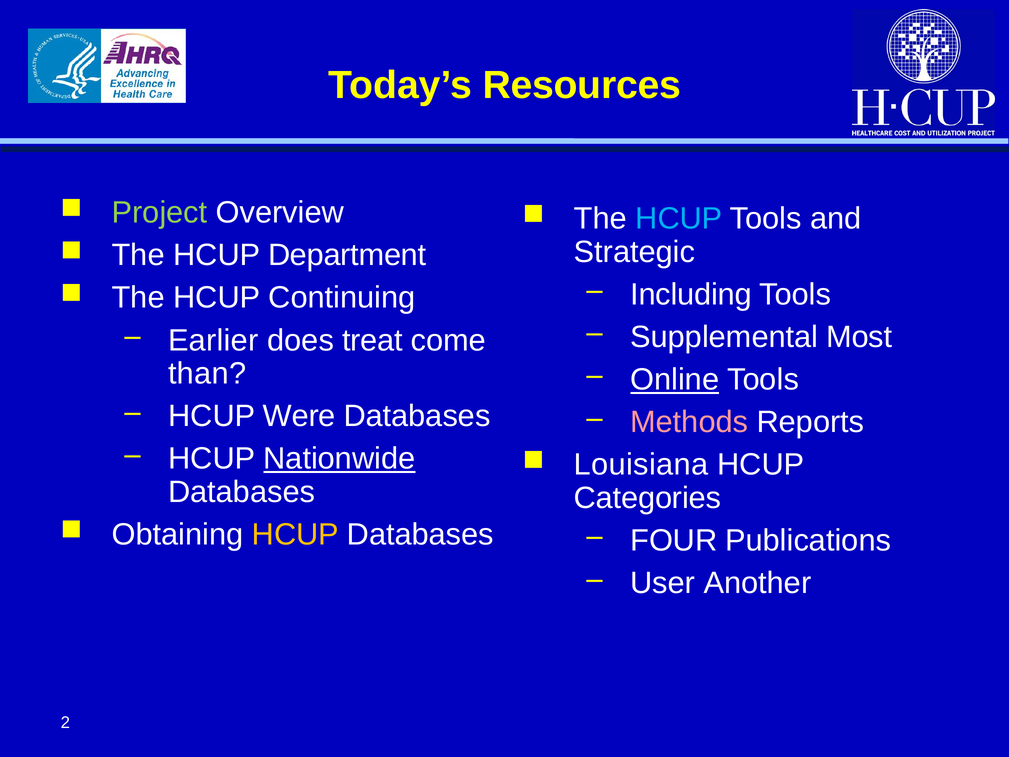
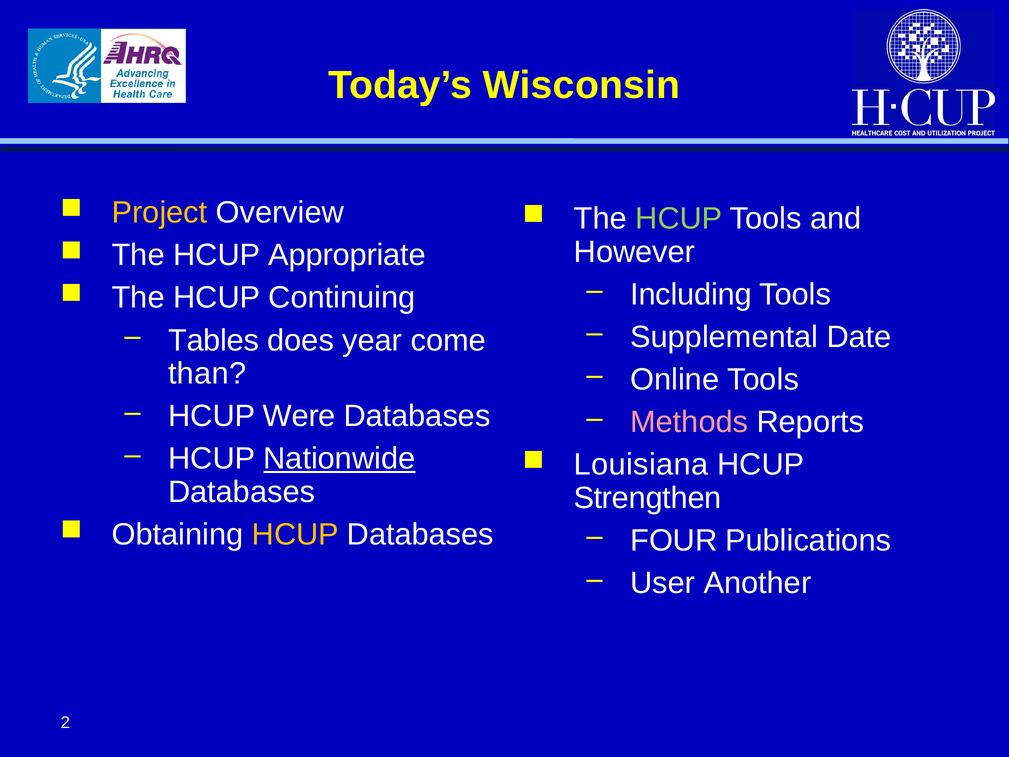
Resources: Resources -> Wisconsin (582, 85)
Project colour: light green -> yellow (160, 213)
HCUP colour: light blue -> light green (679, 219)
Strategic: Strategic -> However (635, 252)
Department: Department -> Appropriate (347, 255)
Most: Most -> Date (859, 337)
Earlier: Earlier -> Tables (214, 340)
treat: treat -> year (372, 340)
Online underline: present -> none (675, 379)
Categories: Categories -> Strengthen (648, 498)
